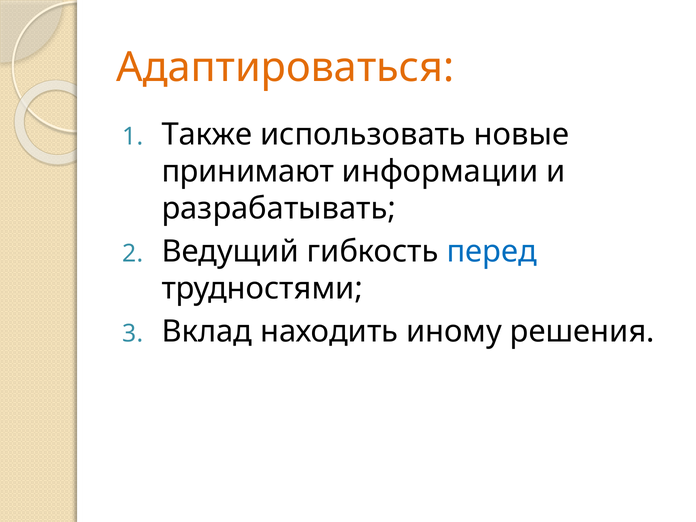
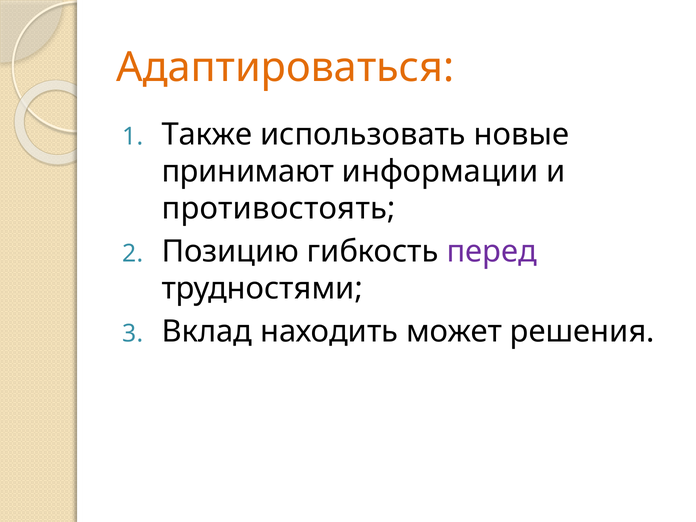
разрабатывать: разрабатывать -> противостоять (279, 209)
Ведущий: Ведущий -> Позицию (230, 252)
перед colour: blue -> purple (492, 252)
иному: иному -> может (454, 332)
